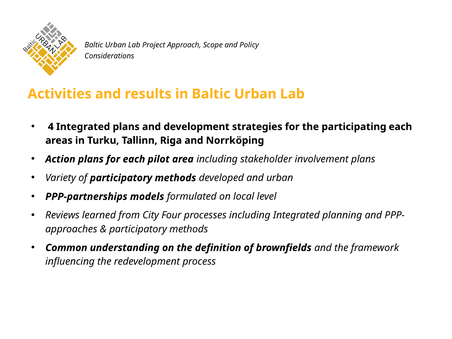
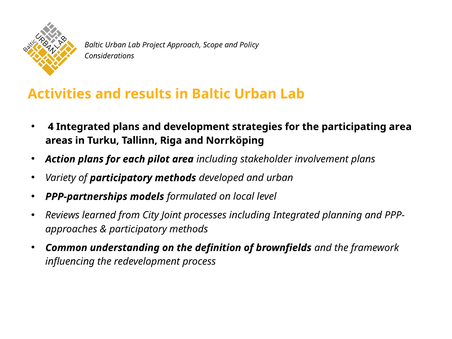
participating each: each -> area (400, 127)
Four: Four -> Joint (171, 215)
